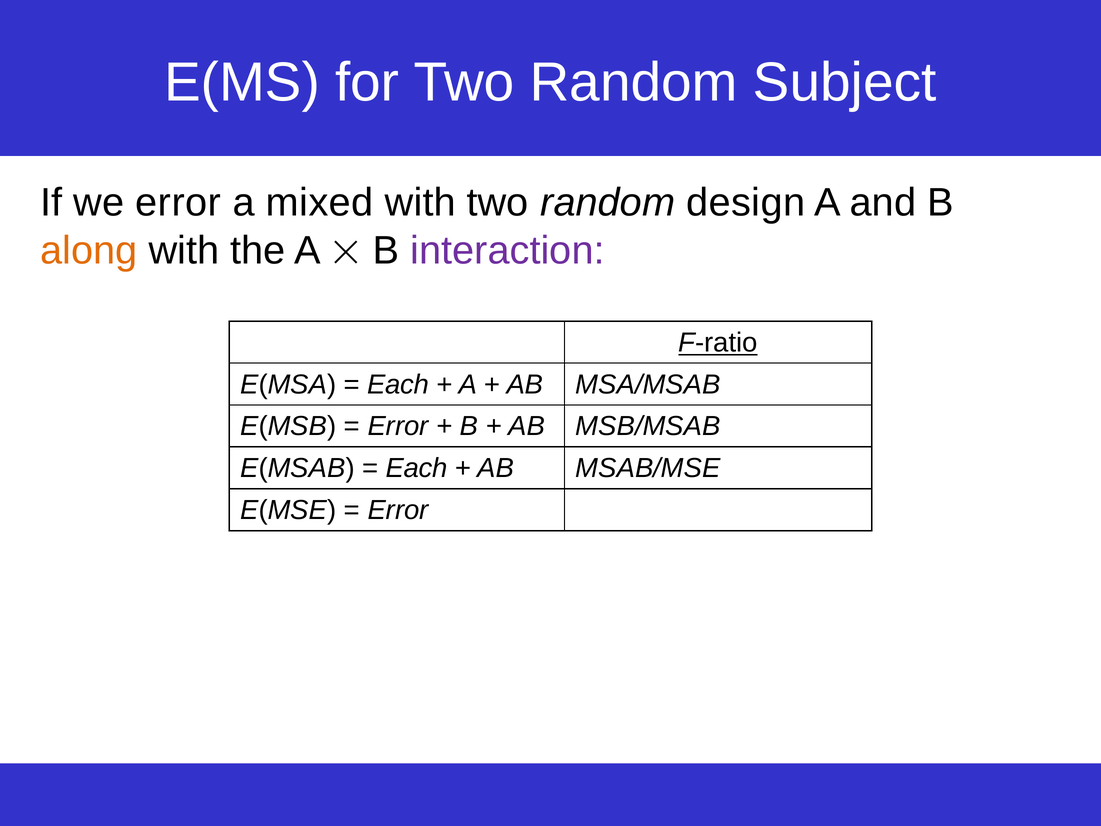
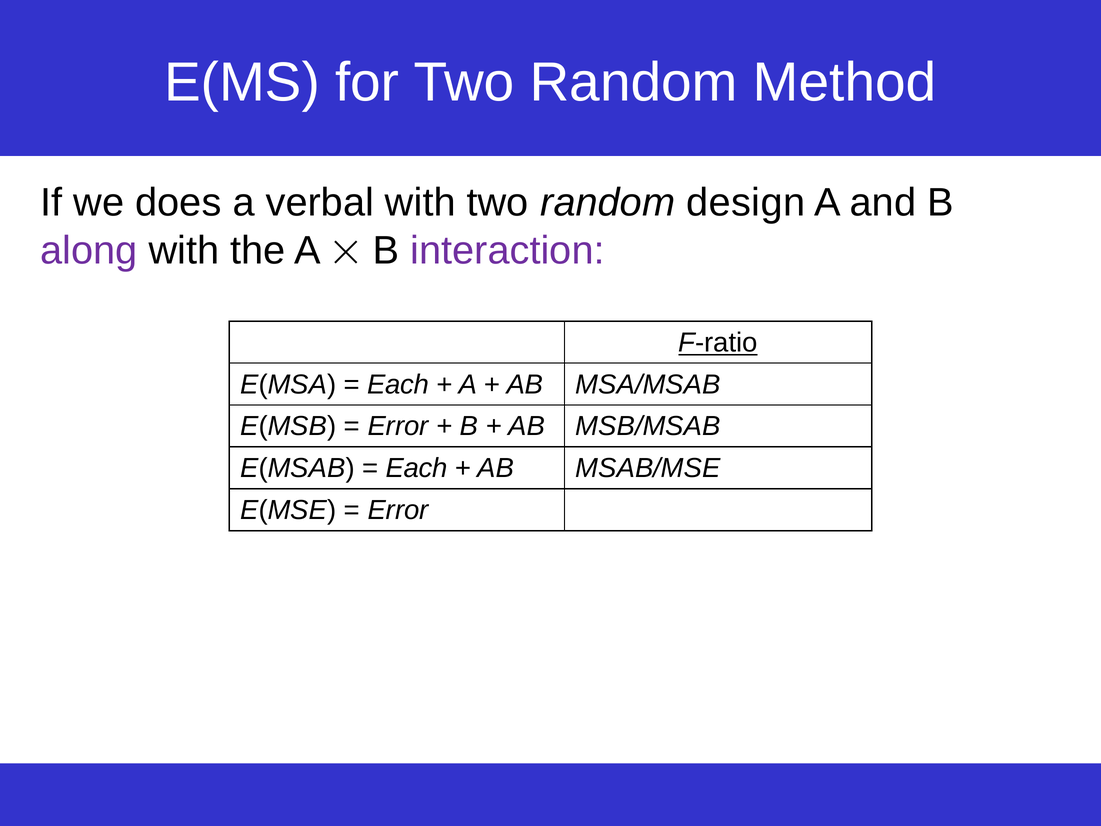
Subject: Subject -> Method (845, 83)
we error: error -> does (178, 203)
mixed: mixed -> verbal (320, 203)
along colour: orange -> purple (89, 250)
